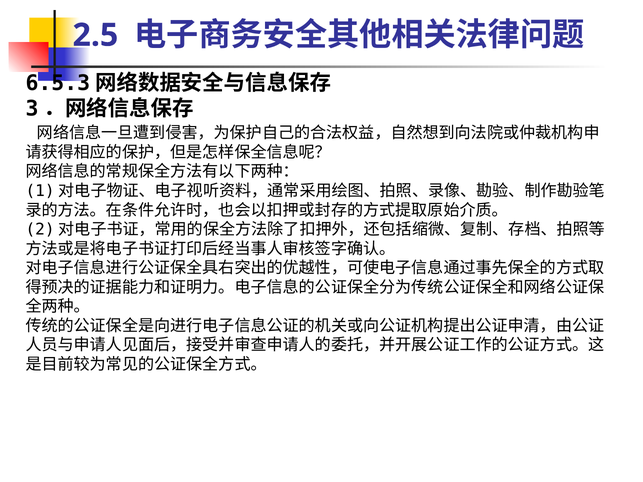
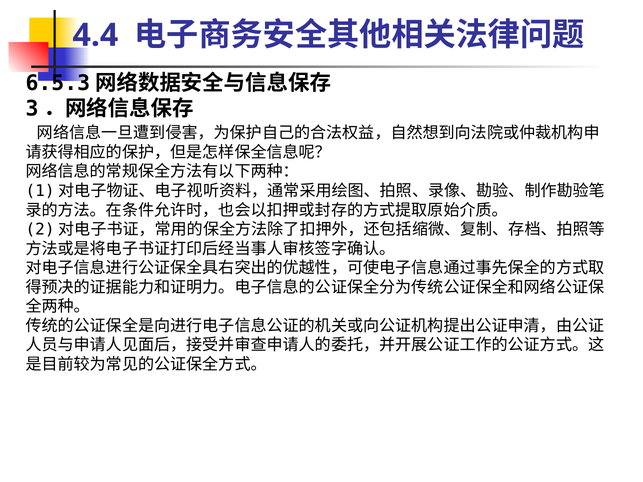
2.5: 2.5 -> 4.4 (95, 35)
